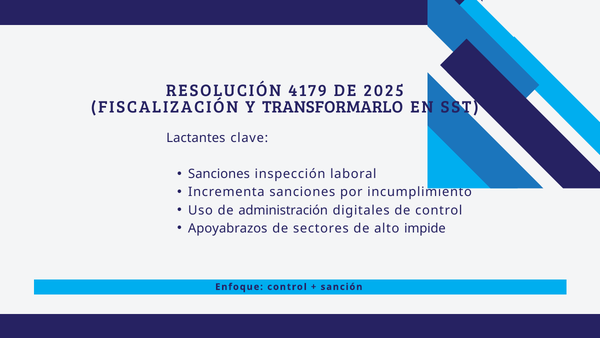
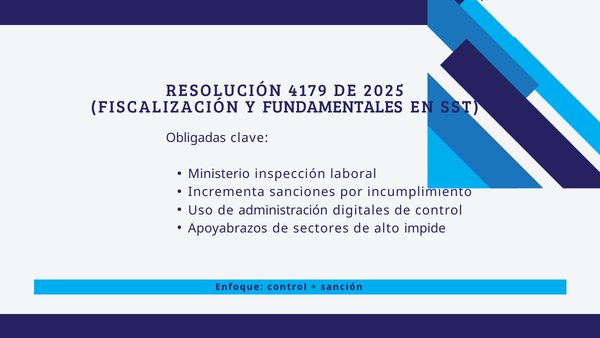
TRANSFORMARLO: TRANSFORMARLO -> FUNDAMENTALES (333, 107)
Lactantes: Lactantes -> Obligadas (196, 138)
Sanciones: Sanciones -> Ministerio (219, 174)
